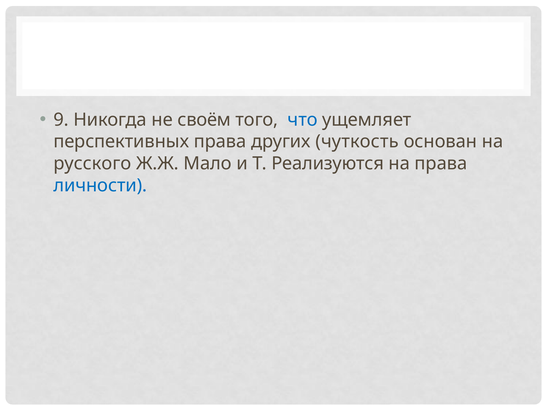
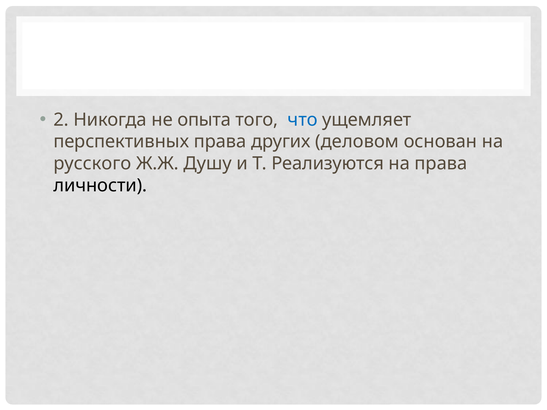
9: 9 -> 2 (61, 120)
своём: своём -> опыта (204, 120)
чуткость: чуткость -> деловом (357, 142)
Мало: Мало -> Душу (208, 164)
личности colour: blue -> black (100, 185)
